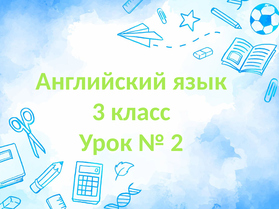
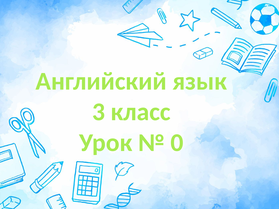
2: 2 -> 0 (177, 143)
